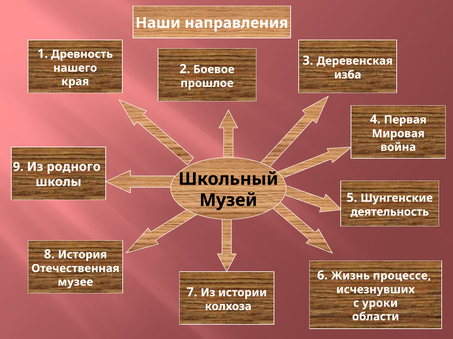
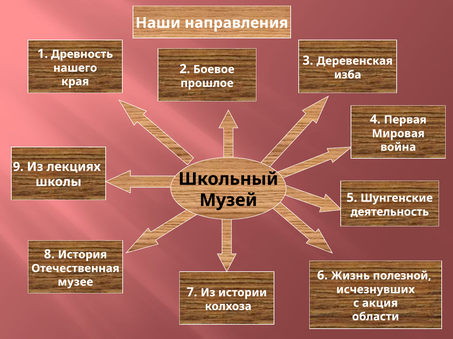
родного: родного -> лекциях (74, 167)
процессе: процессе -> полезной (402, 276)
уроки: уроки -> акция (380, 304)
